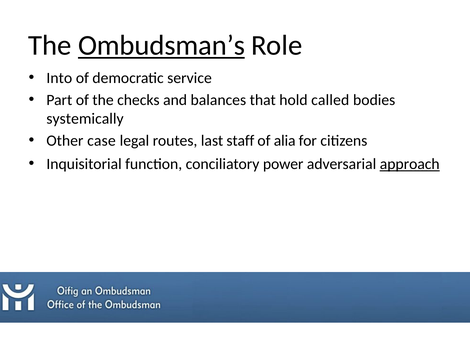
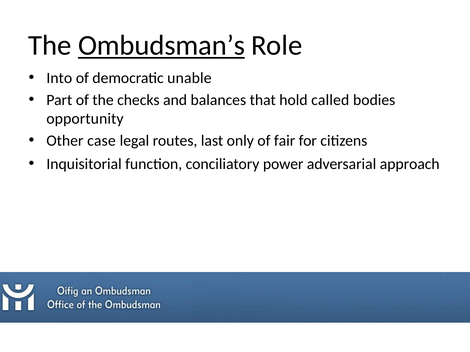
service: service -> unable (189, 78)
systemically: systemically -> opportunity (85, 119)
staff: staff -> only (240, 141)
alia: alia -> fair (285, 141)
approach underline: present -> none (410, 164)
